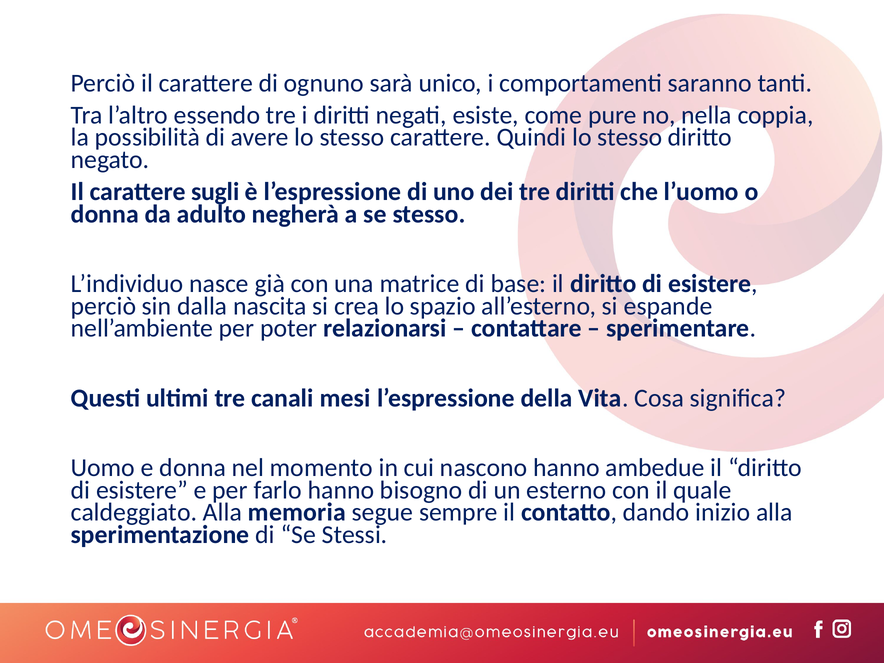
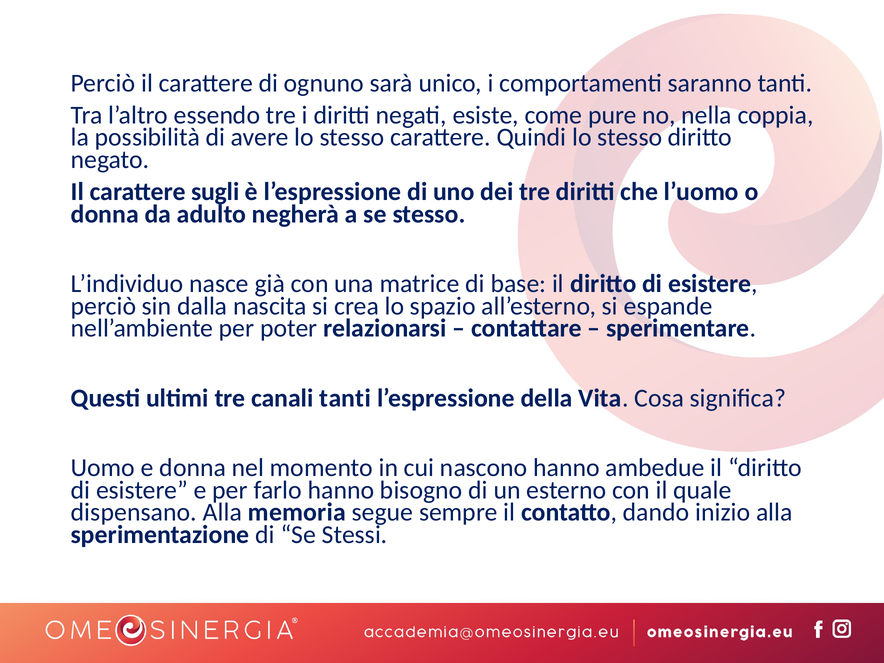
canali mesi: mesi -> tanti (345, 398)
caldeggiato: caldeggiato -> dispensano (134, 512)
